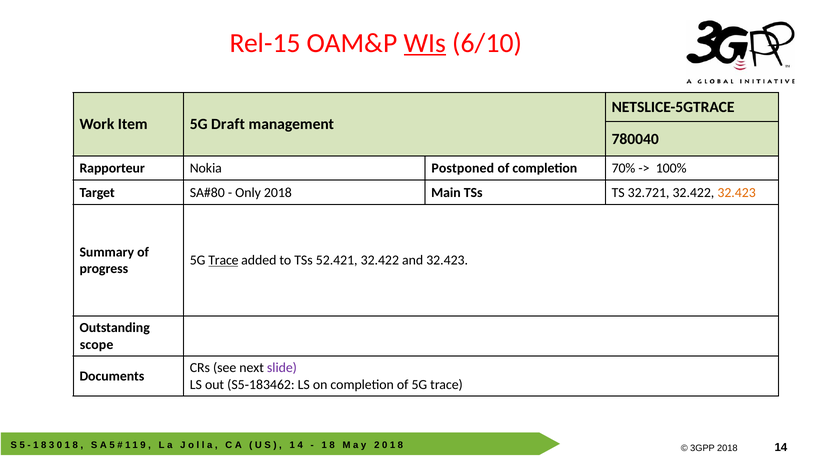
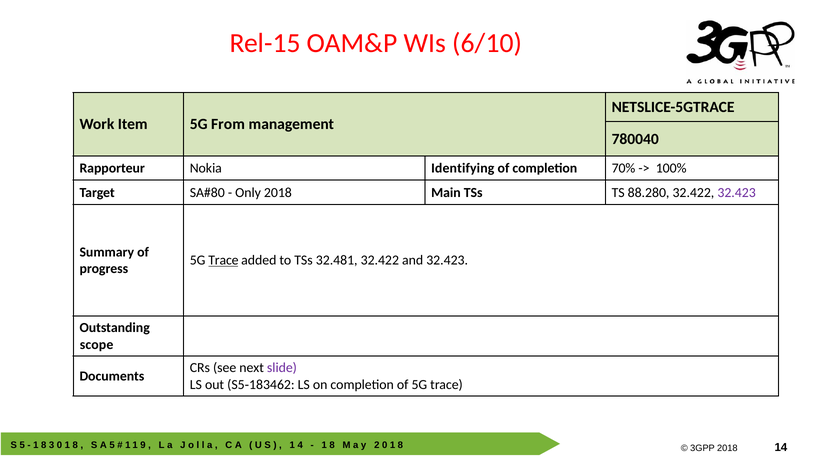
WIs underline: present -> none (425, 43)
Draft: Draft -> From (228, 124)
Postponed: Postponed -> Identifying (463, 168)
32.721: 32.721 -> 88.280 (649, 193)
32.423 colour: orange -> purple (737, 193)
52.421: 52.421 -> 32.481 (337, 261)
